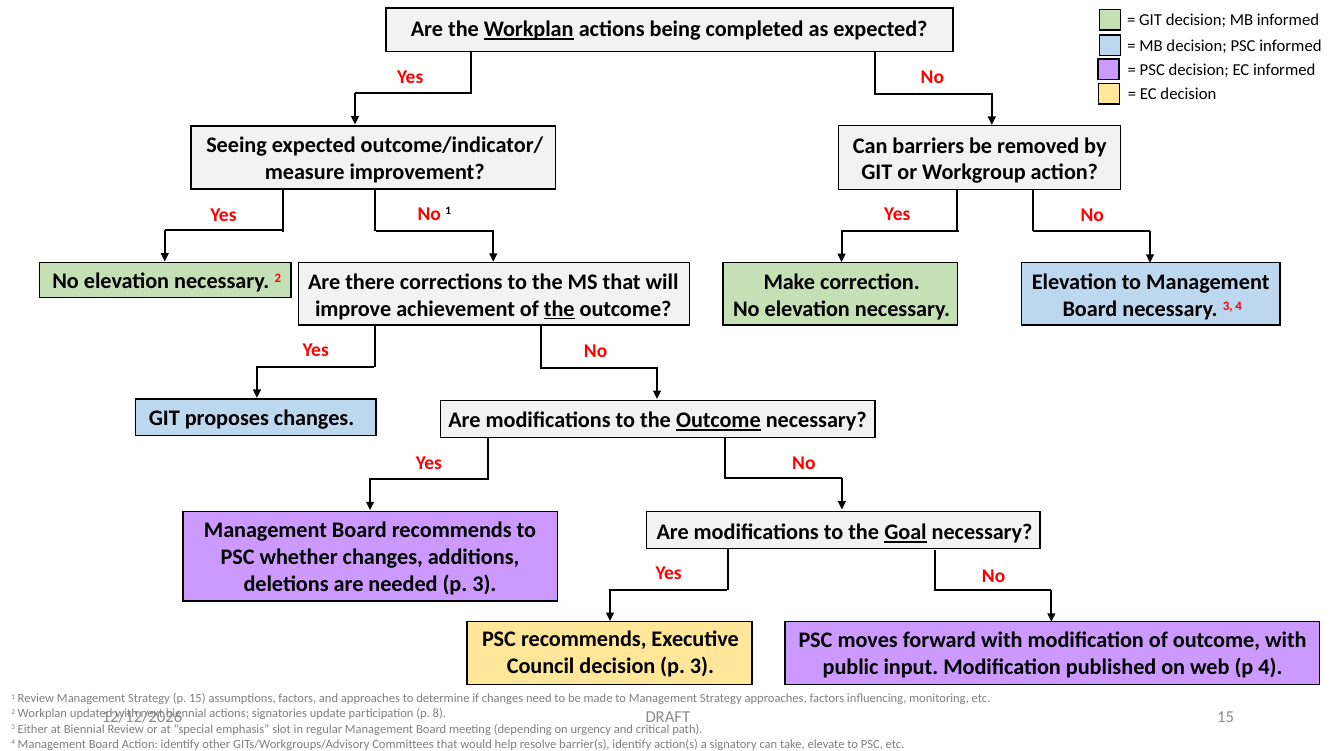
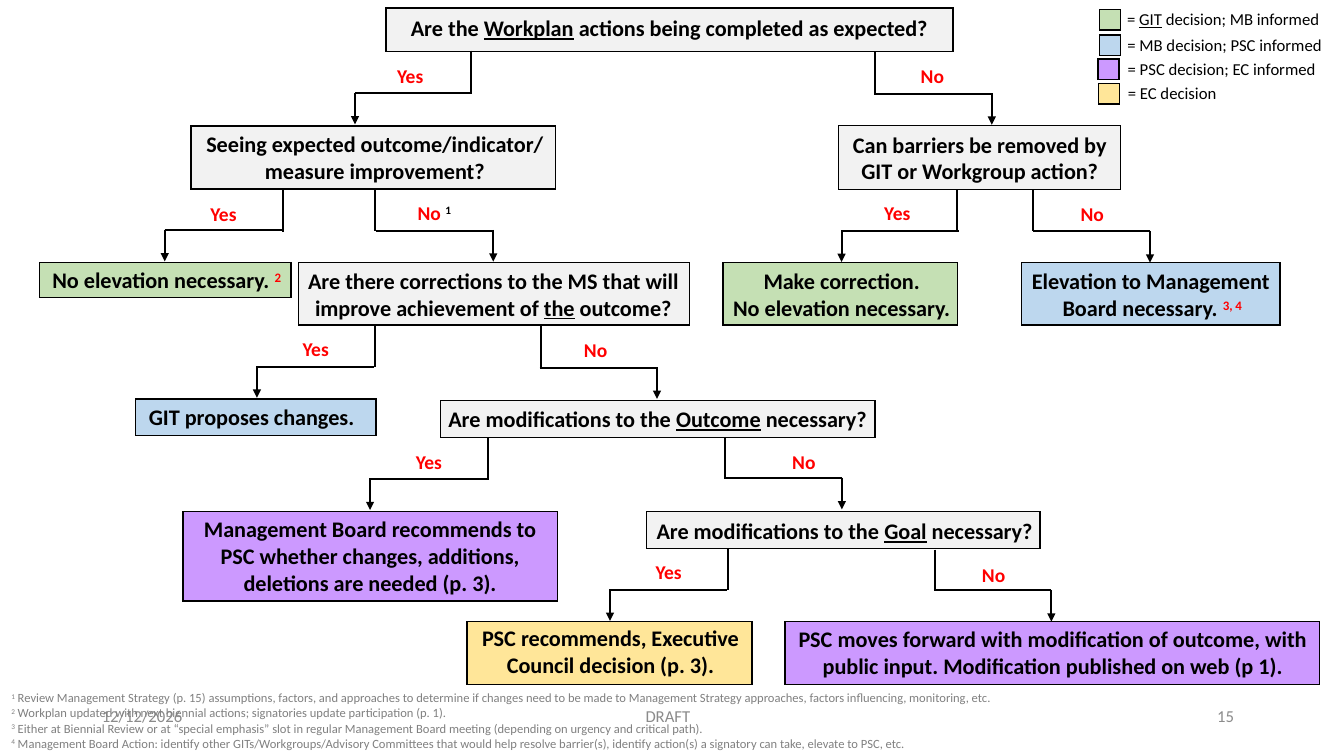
GIT underline: none -> present (1151, 20)
web p 4: 4 -> 1 (1270, 668)
participation p 8: 8 -> 1 (439, 714)
